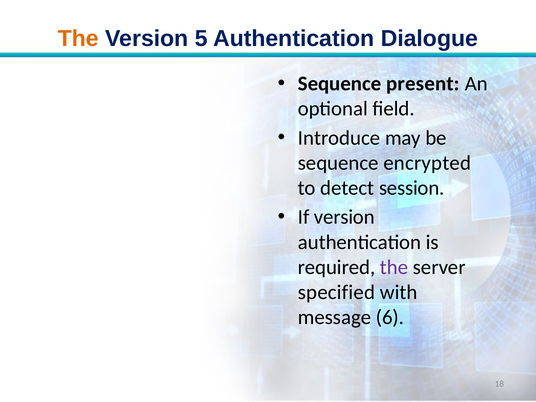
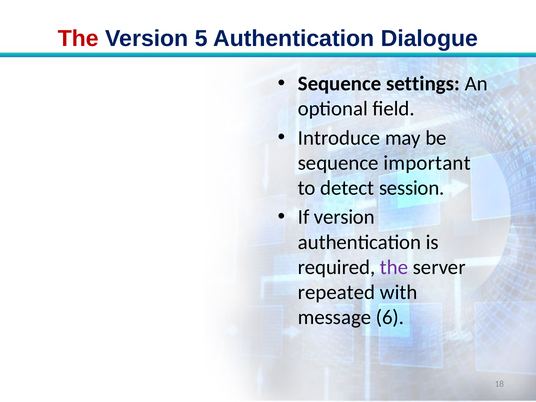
The colour: orange -> red (78, 39)
present: present -> settings (423, 84)
encrypted: encrypted -> important (427, 163)
specified: specified -> repeated (337, 292)
